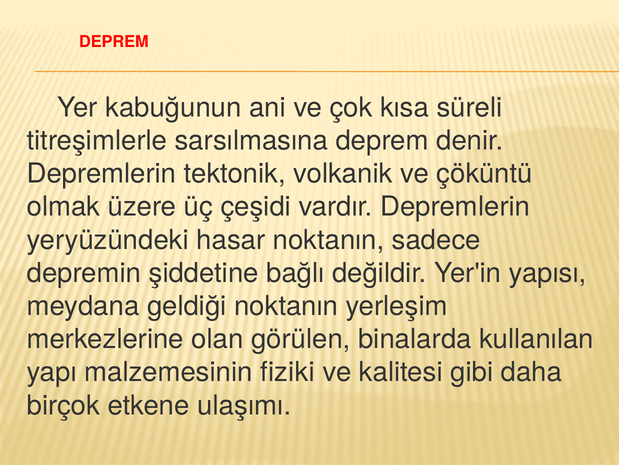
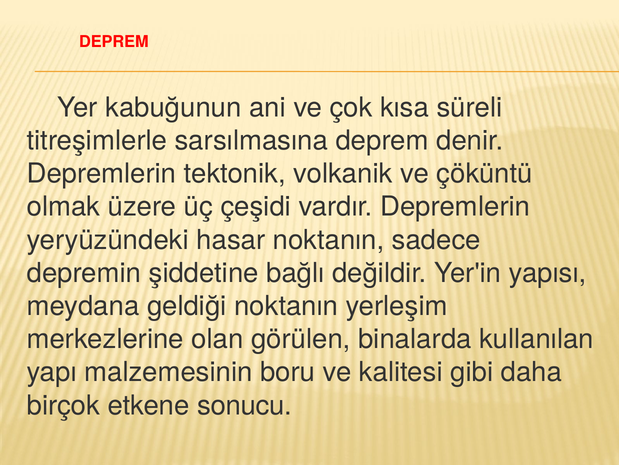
fiziki: fiziki -> boru (288, 372)
ulaşımı: ulaşımı -> sonucu (244, 405)
